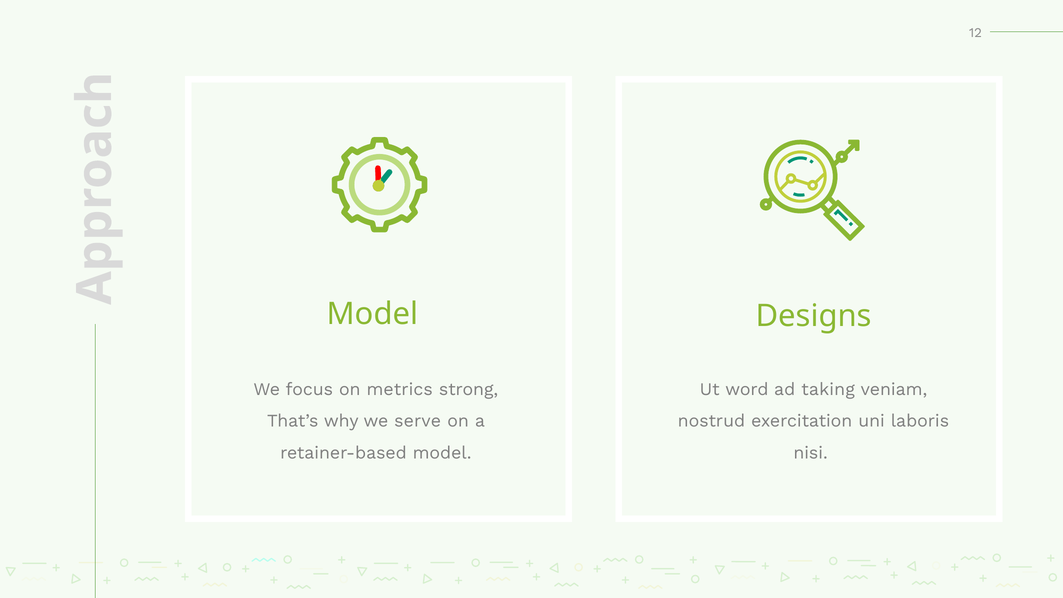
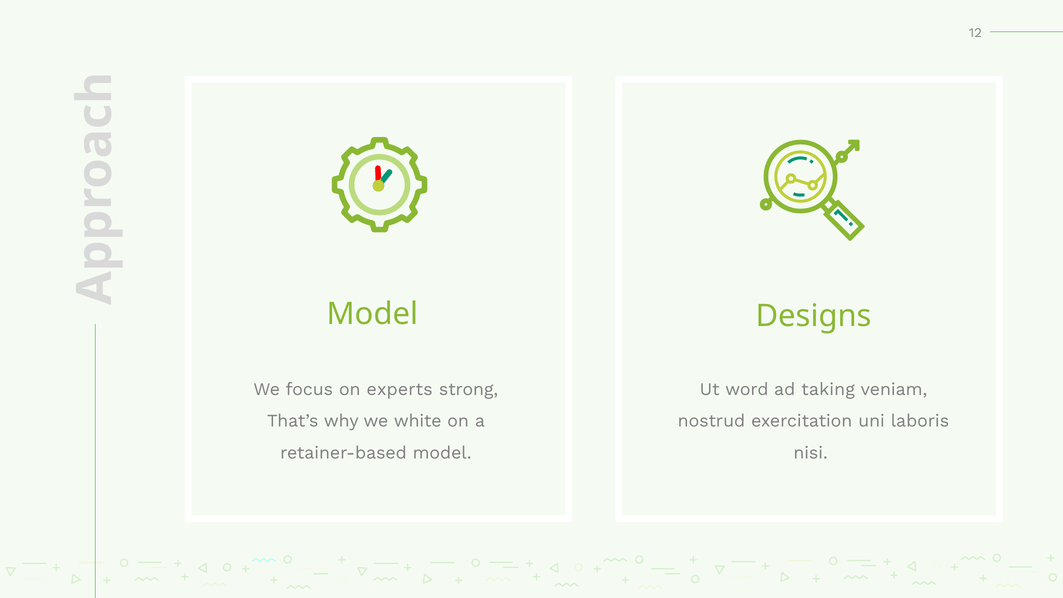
metrics: metrics -> experts (400, 389)
serve: serve -> white (418, 421)
